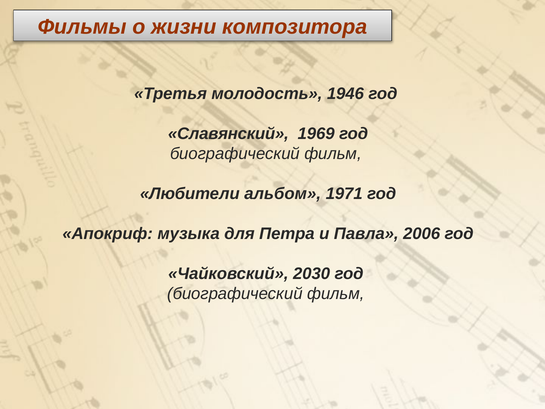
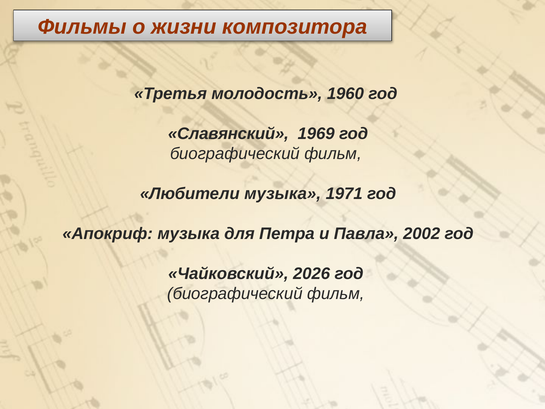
1946: 1946 -> 1960 (345, 94)
Любители альбом: альбом -> музыка (283, 194)
2006: 2006 -> 2002 (422, 234)
2030: 2030 -> 2026 (312, 274)
